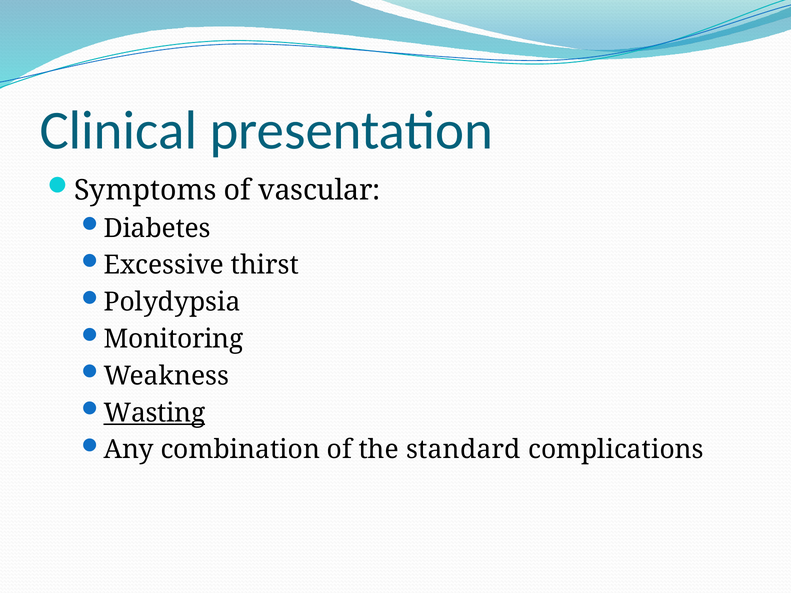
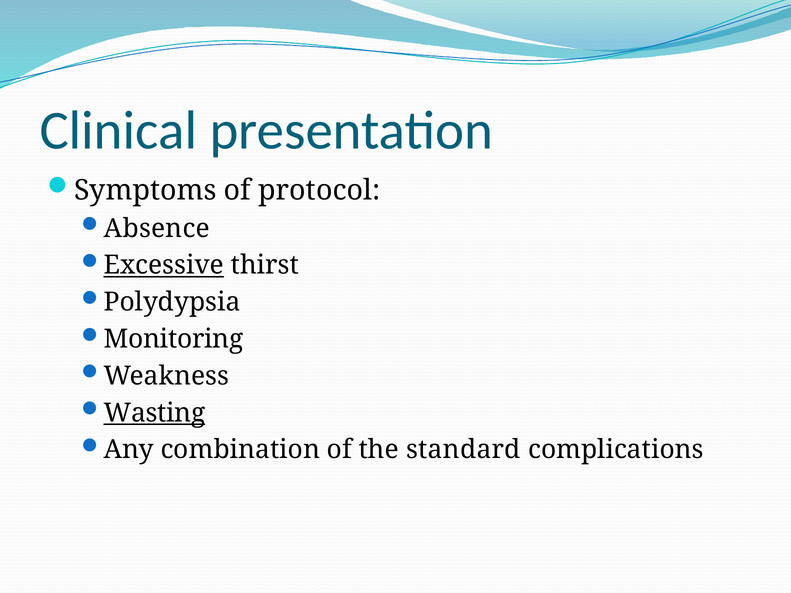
vascular: vascular -> protocol (319, 190)
Diabetes: Diabetes -> Absence (157, 229)
Excessive underline: none -> present (164, 265)
